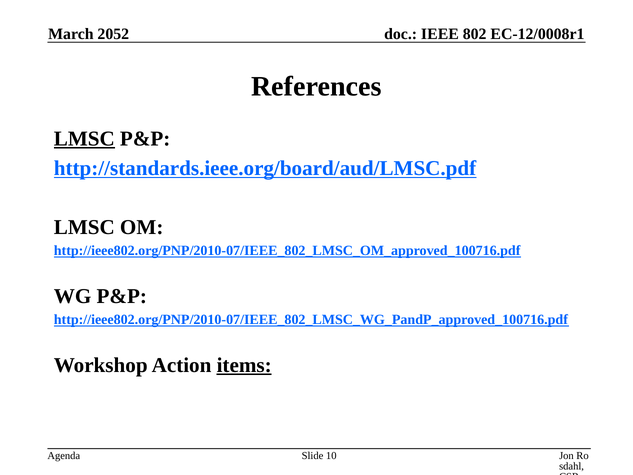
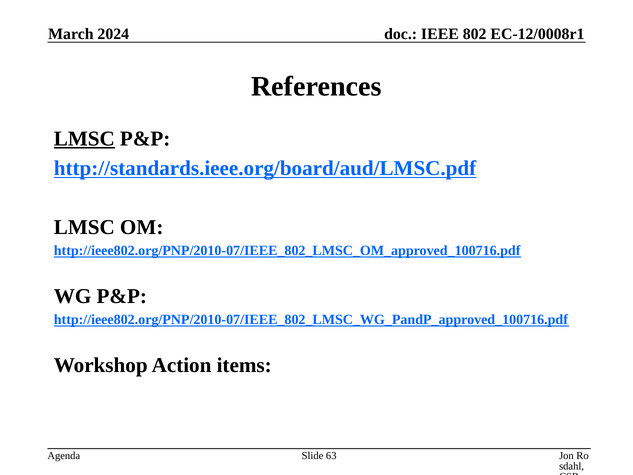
2052: 2052 -> 2024 (113, 34)
items underline: present -> none (244, 365)
10: 10 -> 63 (331, 455)
